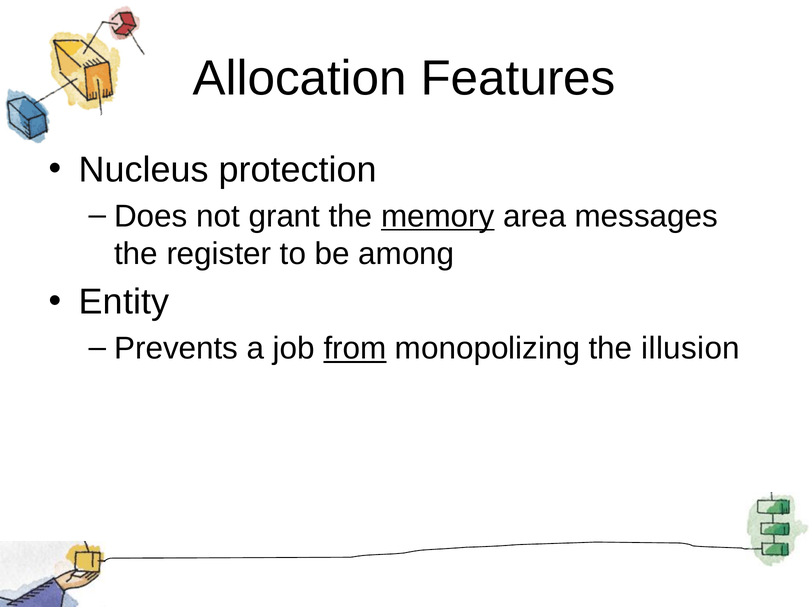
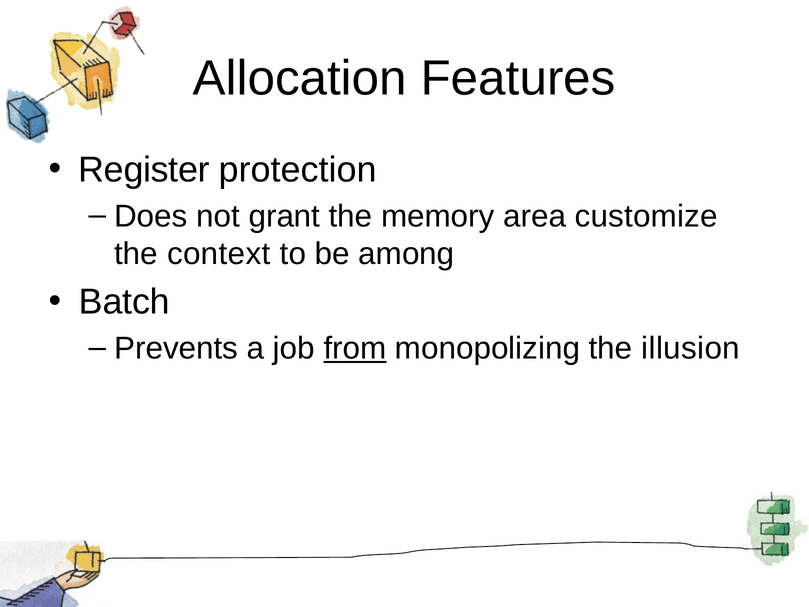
Nucleus: Nucleus -> Register (144, 170)
memory underline: present -> none (438, 216)
messages: messages -> customize (646, 216)
register: register -> context (219, 254)
Entity: Entity -> Batch (124, 302)
